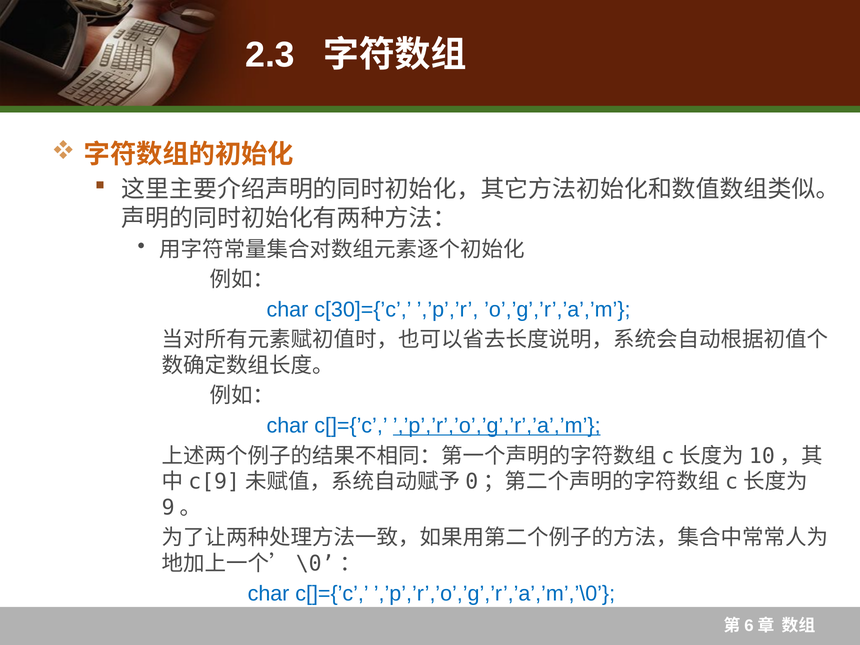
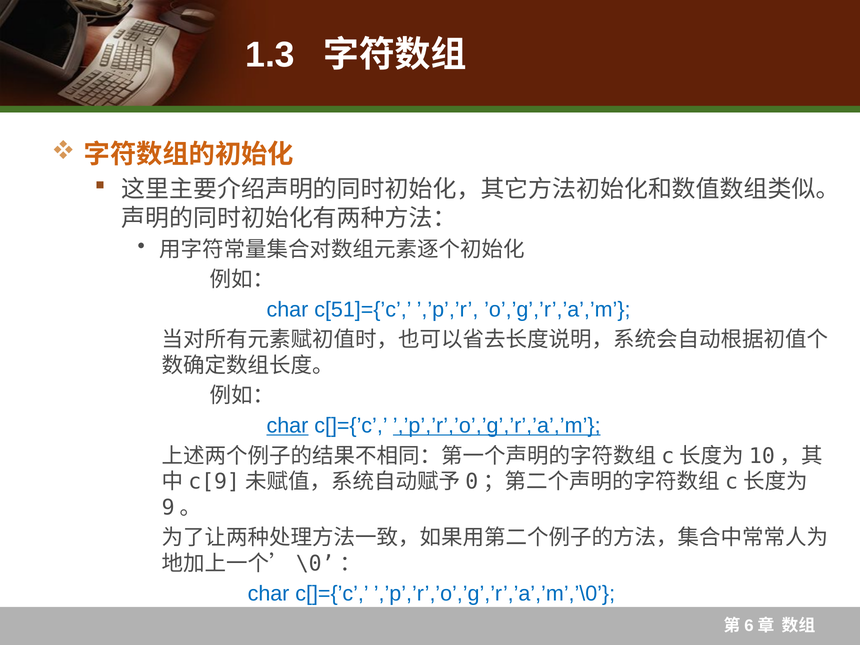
2.3: 2.3 -> 1.3 (270, 55)
c[30]={’c: c[30]={’c -> c[51]={’c (363, 310)
char underline: none -> present (287, 426)
